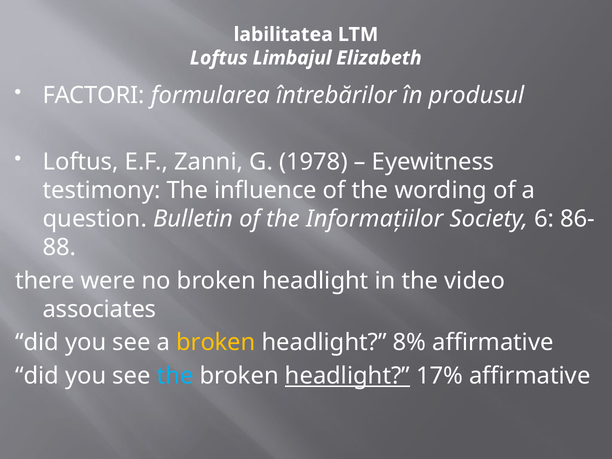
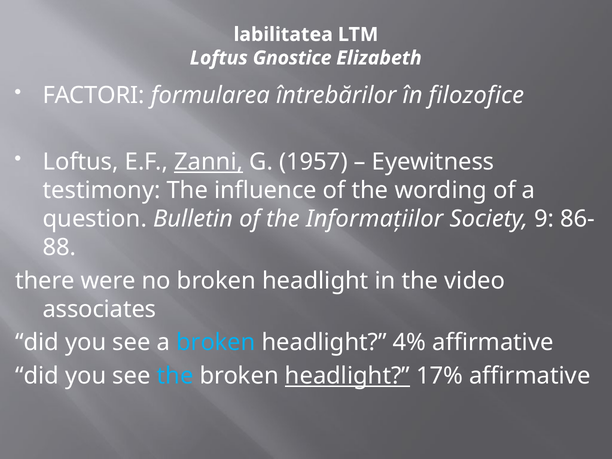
Limbajul: Limbajul -> Gnostice (292, 58)
produsul: produsul -> filozofice (476, 95)
Zanni underline: none -> present (209, 162)
1978: 1978 -> 1957 (313, 162)
6: 6 -> 9 (544, 219)
broken colour: yellow -> light blue (216, 343)
8%: 8% -> 4% (409, 343)
